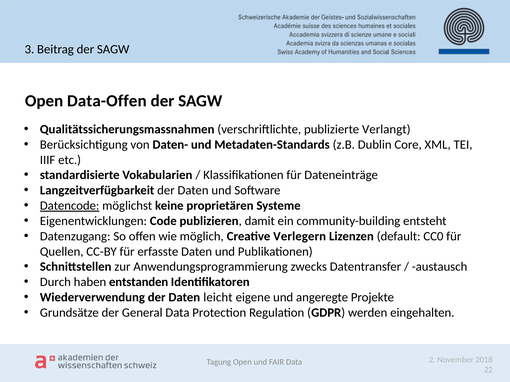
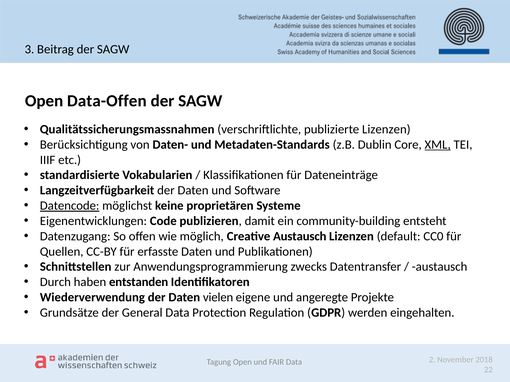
publizierte Verlangt: Verlangt -> Lizenzen (386, 129)
XML underline: none -> present (438, 145)
Creative Verlegern: Verlegern -> Austausch (300, 237)
leicht: leicht -> vielen (218, 298)
